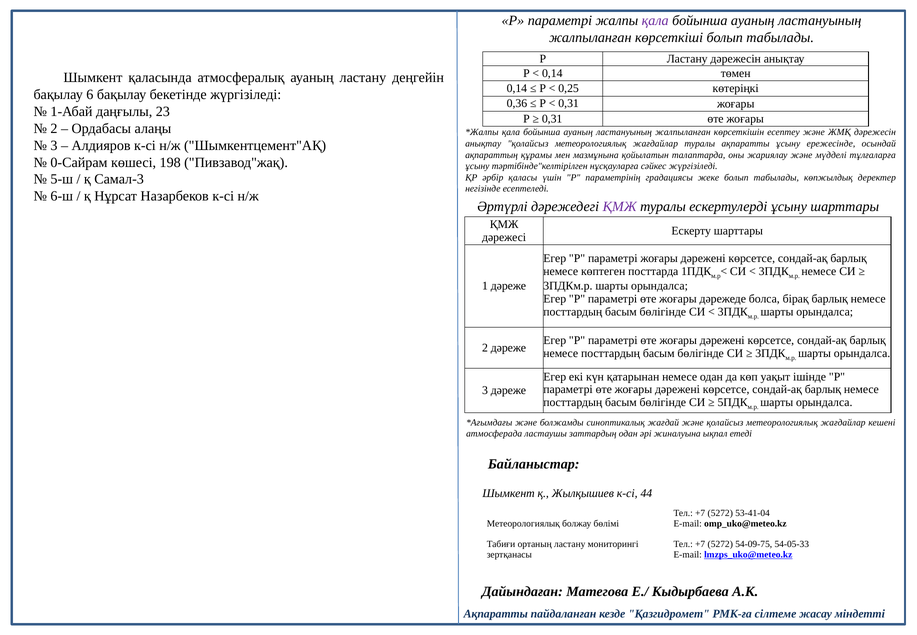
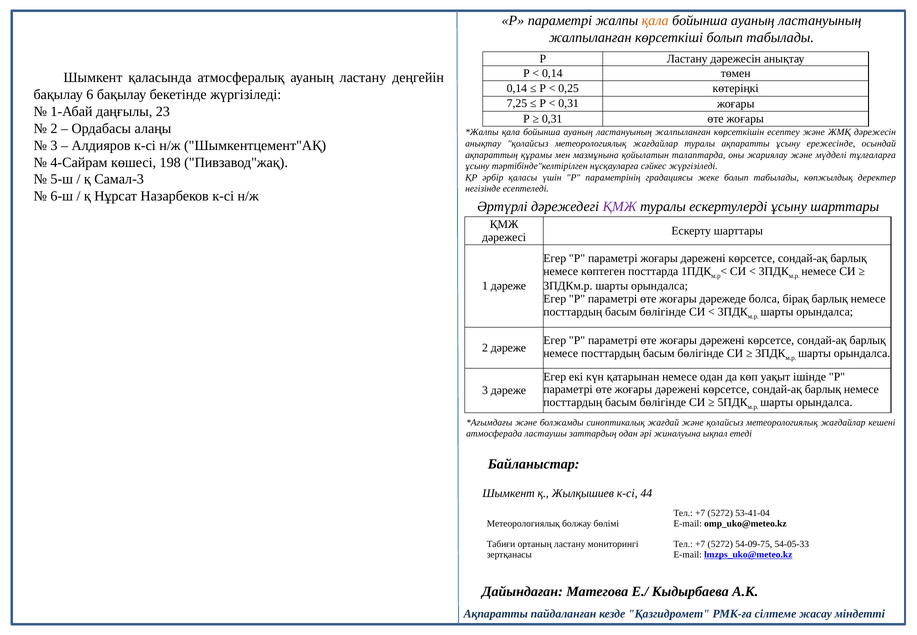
қала colour: purple -> orange (655, 21)
0,36: 0,36 -> 7,25 (517, 103)
0-Сайрам: 0-Сайрам -> 4-Сайрам (79, 162)
